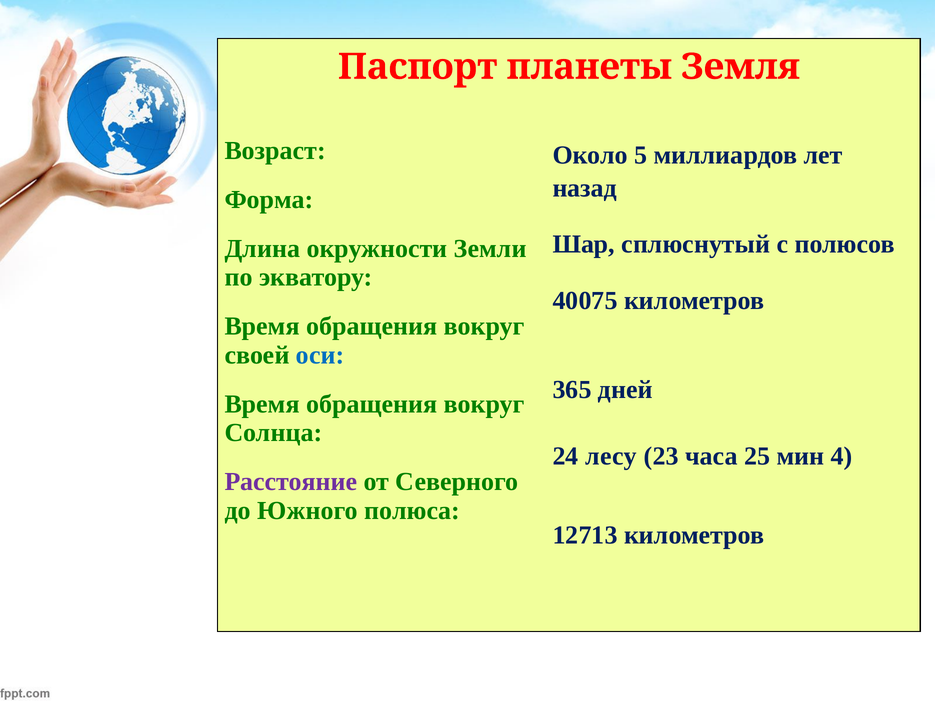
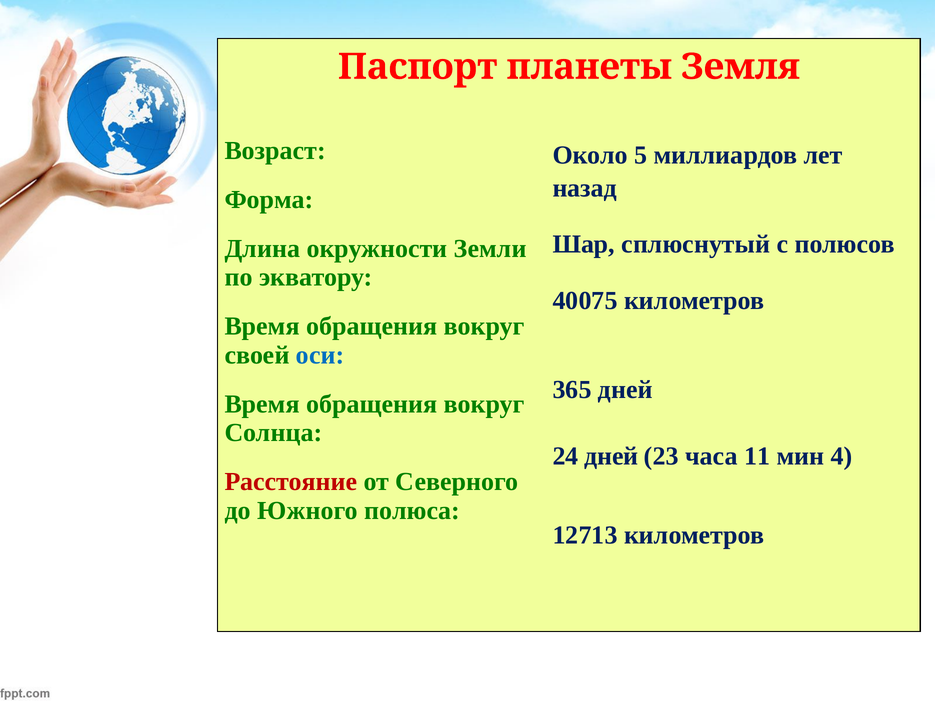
24 лесу: лесу -> дней (611, 456)
25: 25 -> 11 (757, 456)
Расстояние colour: purple -> red (291, 482)
